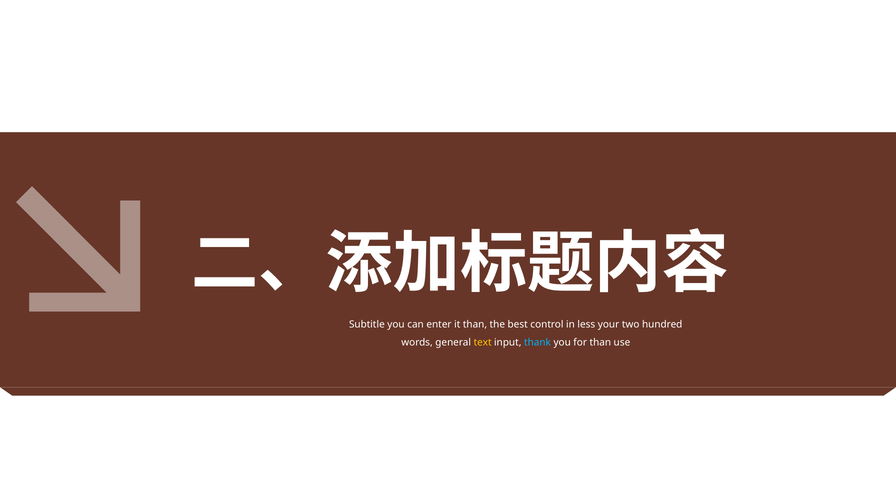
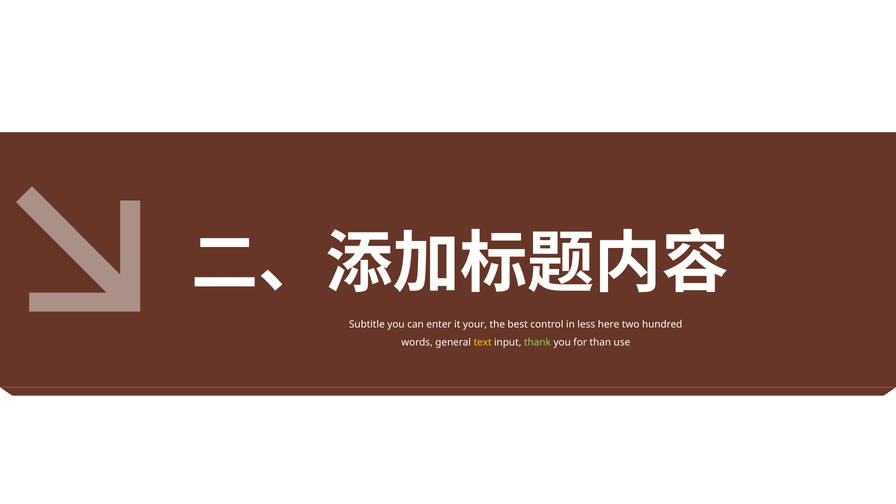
it than: than -> your (475, 324)
your: your -> here (609, 324)
thank colour: light blue -> light green (537, 342)
